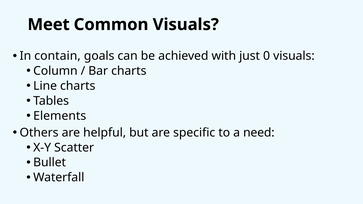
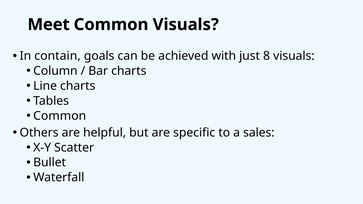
0: 0 -> 8 (267, 56)
Elements: Elements -> Common (60, 116)
need: need -> sales (259, 133)
